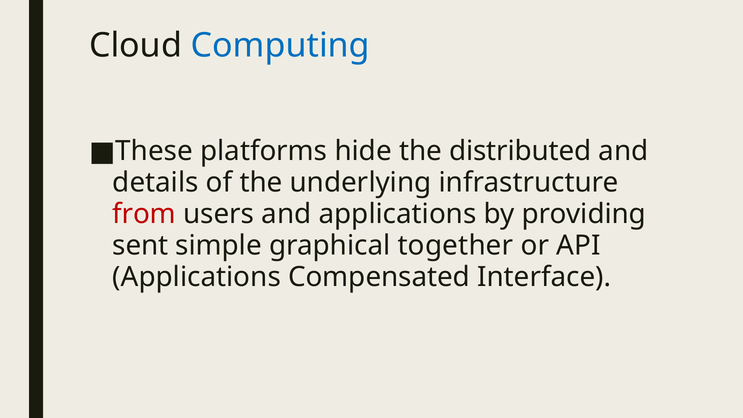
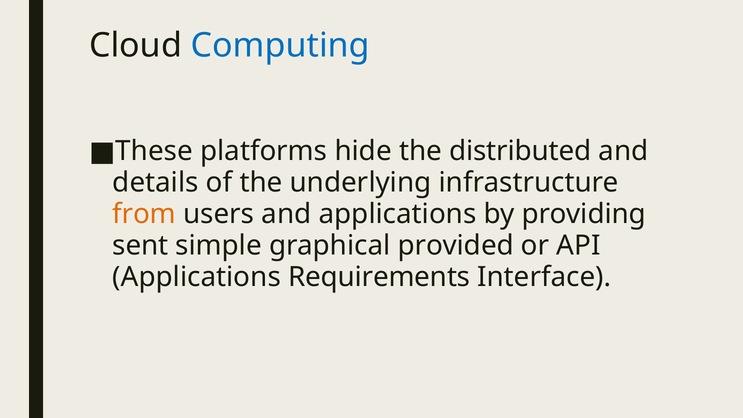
from colour: red -> orange (144, 214)
together: together -> provided (456, 245)
Compensated: Compensated -> Requirements (379, 277)
